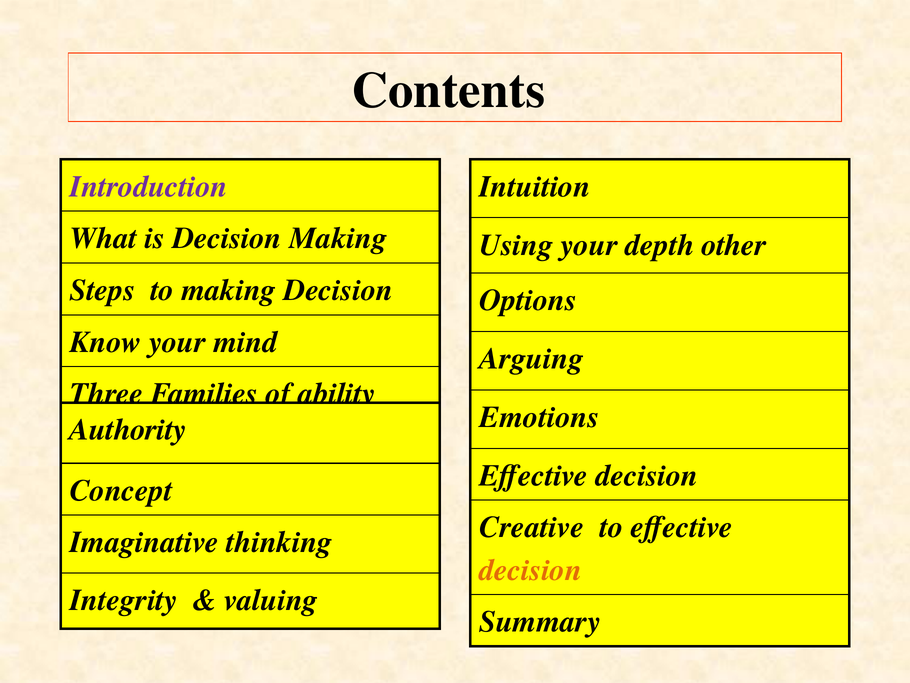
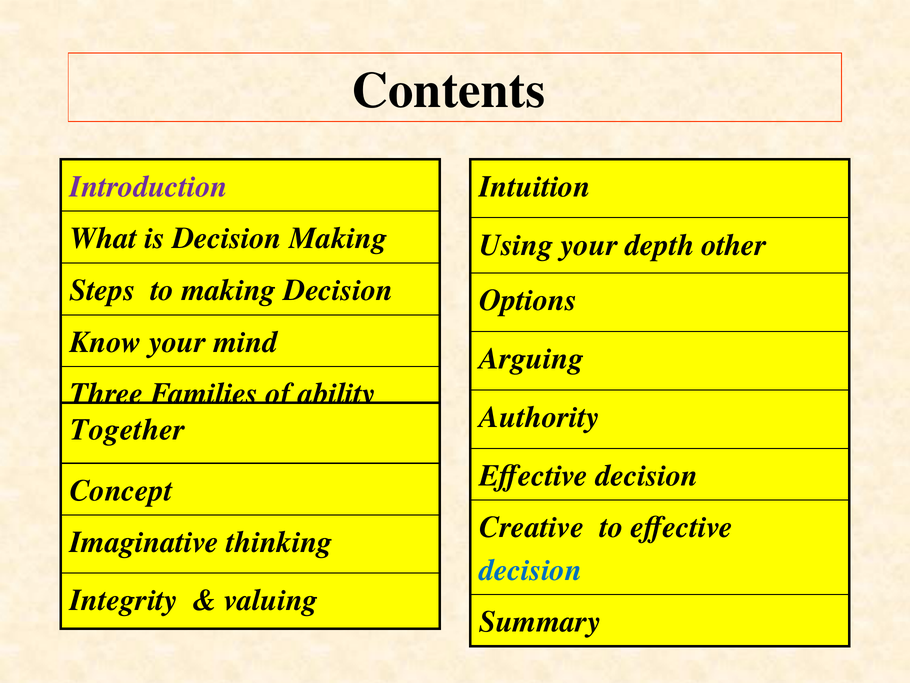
Emotions: Emotions -> Authority (540, 417)
Authority: Authority -> Together (128, 430)
decision colour: orange -> blue (531, 570)
